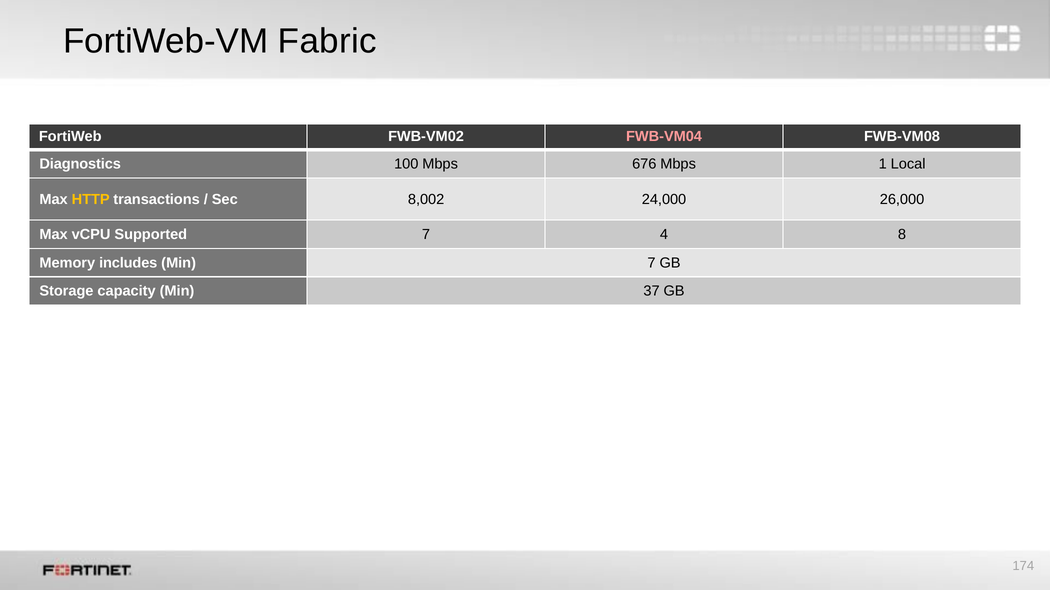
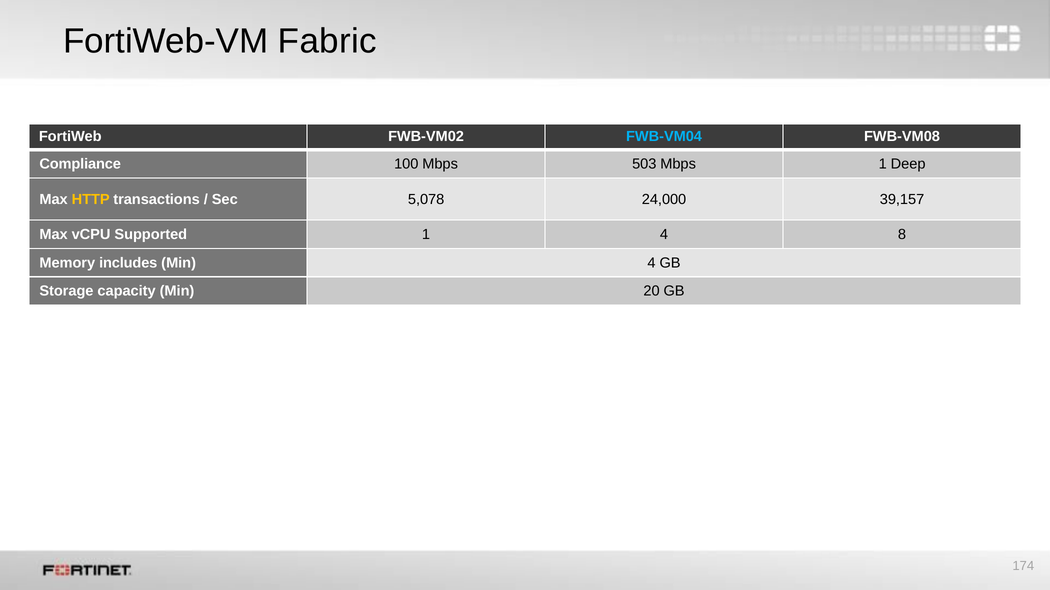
FWB-VM04 colour: pink -> light blue (664, 137)
Diagnostics: Diagnostics -> Compliance (80, 164)
676: 676 -> 503 (644, 164)
Local: Local -> Deep (908, 164)
8,002: 8,002 -> 5,078 (426, 199)
26,000: 26,000 -> 39,157 (902, 199)
Supported 7: 7 -> 1 (426, 235)
Min 7: 7 -> 4 (652, 263)
37: 37 -> 20 (652, 291)
